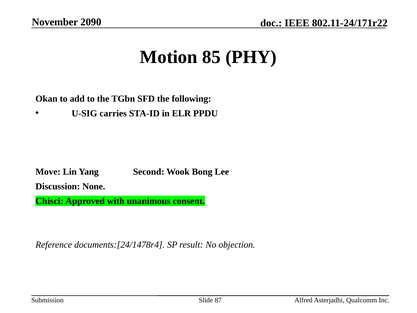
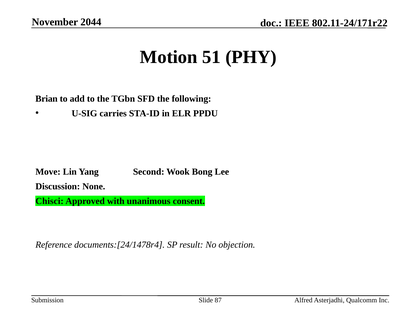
2090: 2090 -> 2044 (91, 22)
85: 85 -> 51 (211, 57)
Okan: Okan -> Brian (47, 99)
